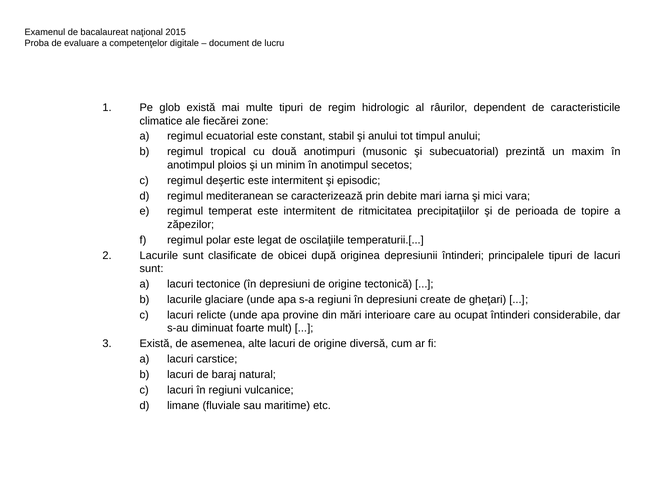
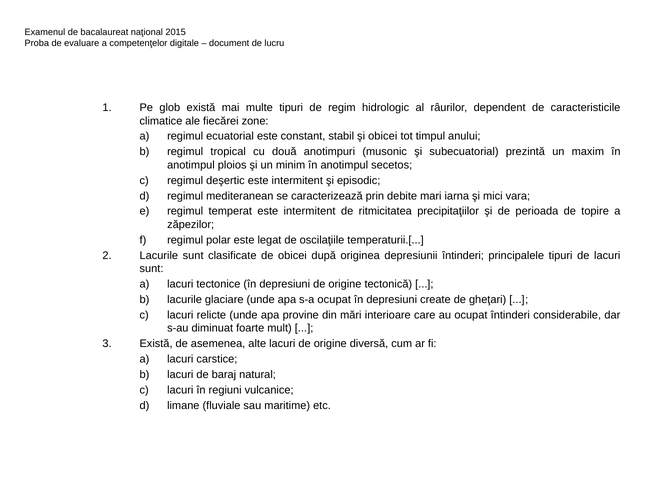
şi anului: anului -> obicei (383, 136)
s-a regiuni: regiuni -> ocupat (334, 299)
